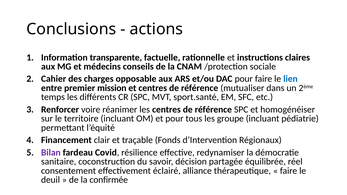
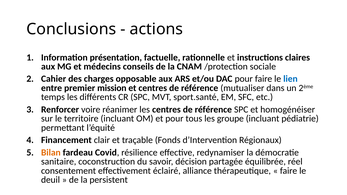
transparente: transparente -> présentation (116, 57)
Bilan colour: purple -> orange (51, 153)
confirmée: confirmée -> persistent (109, 180)
